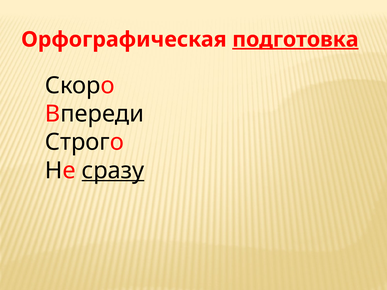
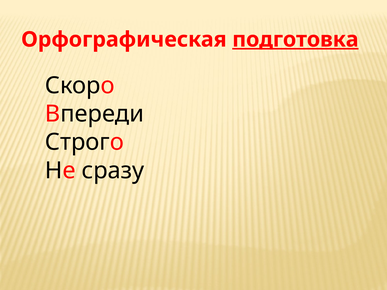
сразу underline: present -> none (113, 171)
